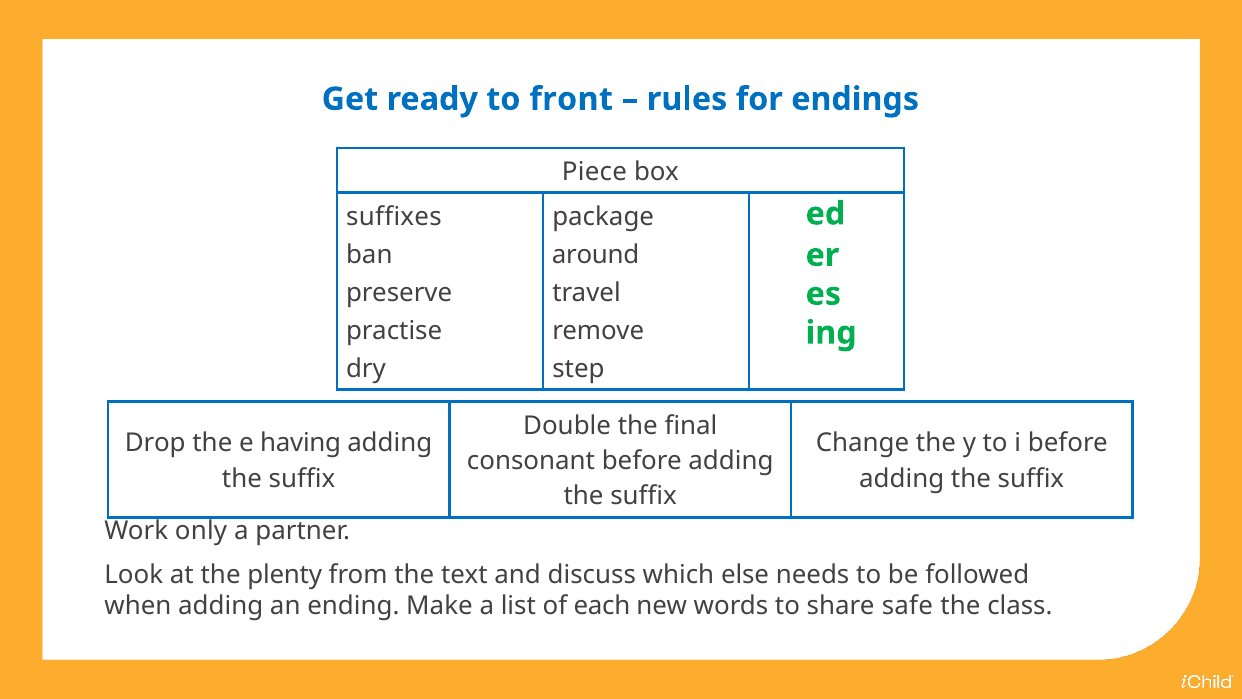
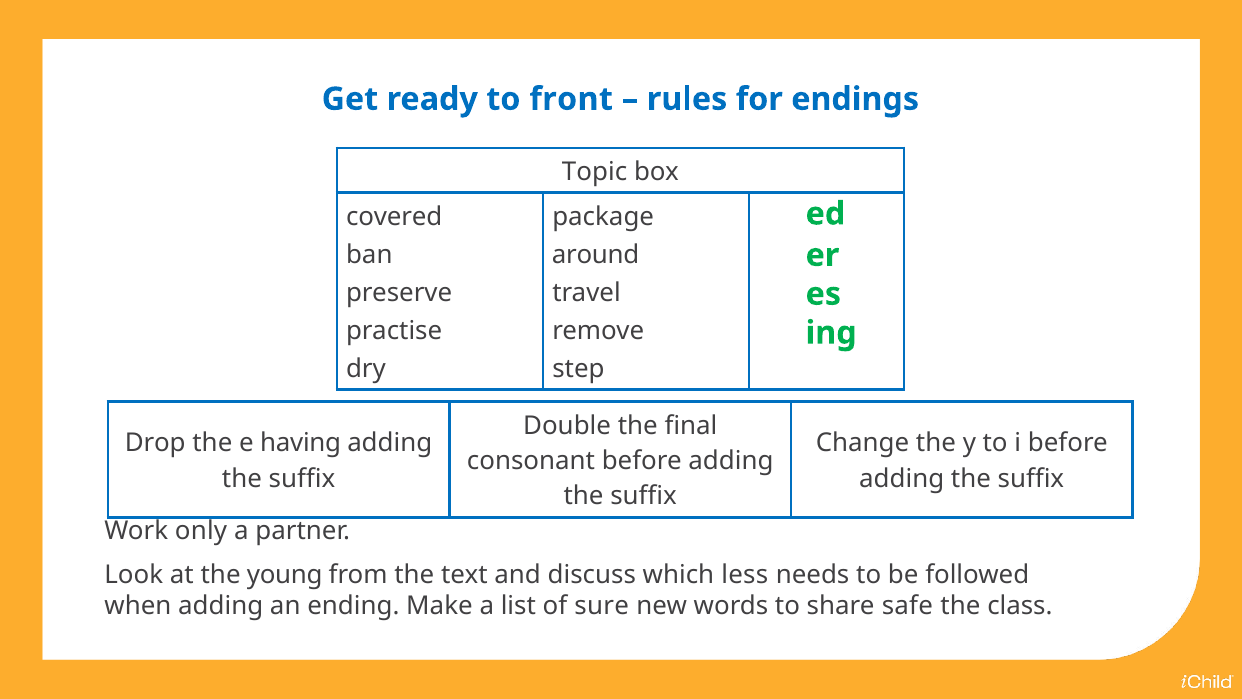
Piece: Piece -> Topic (595, 172)
suffixes: suffixes -> covered (394, 216)
plenty: plenty -> young (285, 575)
else: else -> less (745, 575)
each: each -> sure (602, 606)
